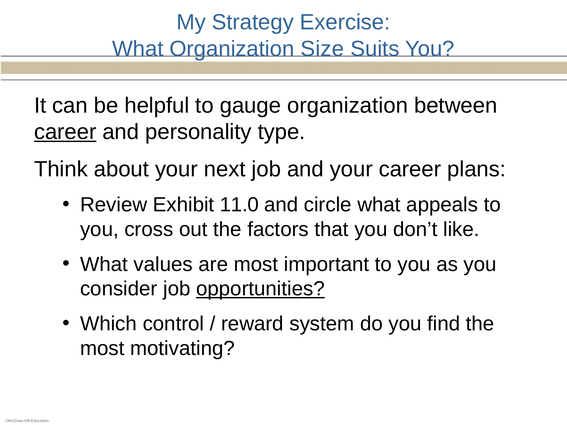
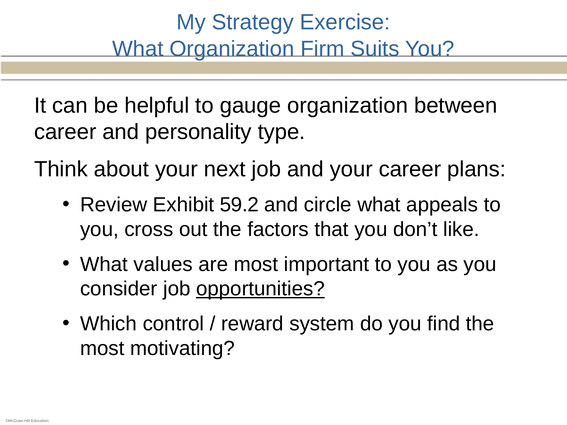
Size: Size -> Firm (322, 49)
career underline: present -> none (65, 132)
11.0: 11.0 -> 59.2 (239, 205)
